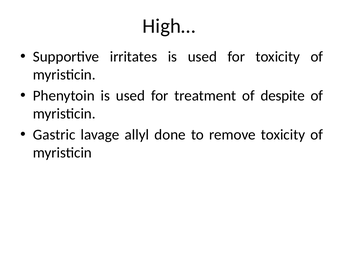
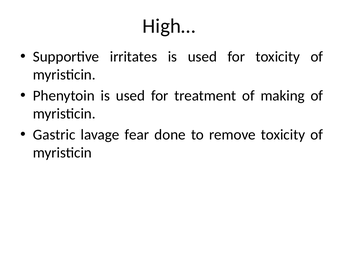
despite: despite -> making (283, 96)
allyl: allyl -> fear (137, 135)
